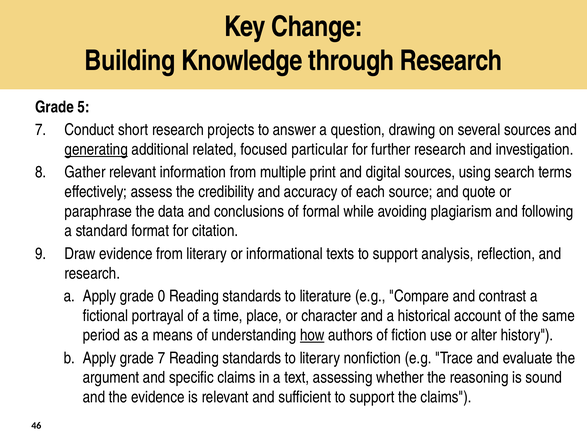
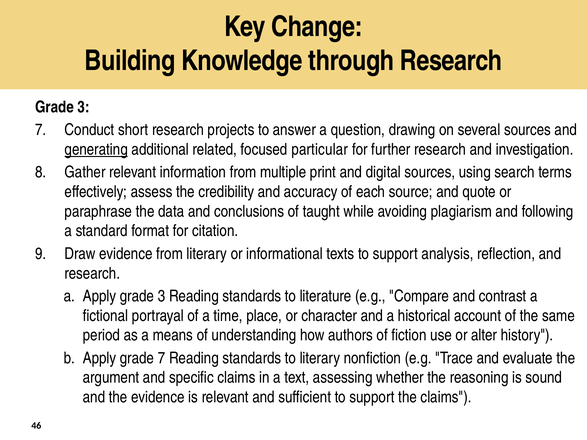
5: 5 -> 3 (84, 107)
formal: formal -> taught (321, 211)
Apply grade 0: 0 -> 3 (162, 296)
how underline: present -> none (312, 335)
